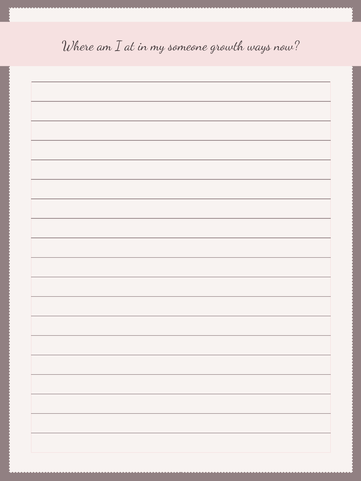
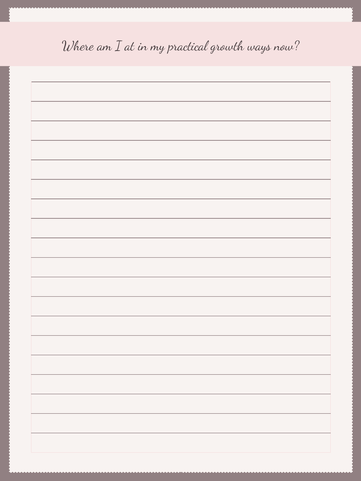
someone: someone -> practical (188, 46)
